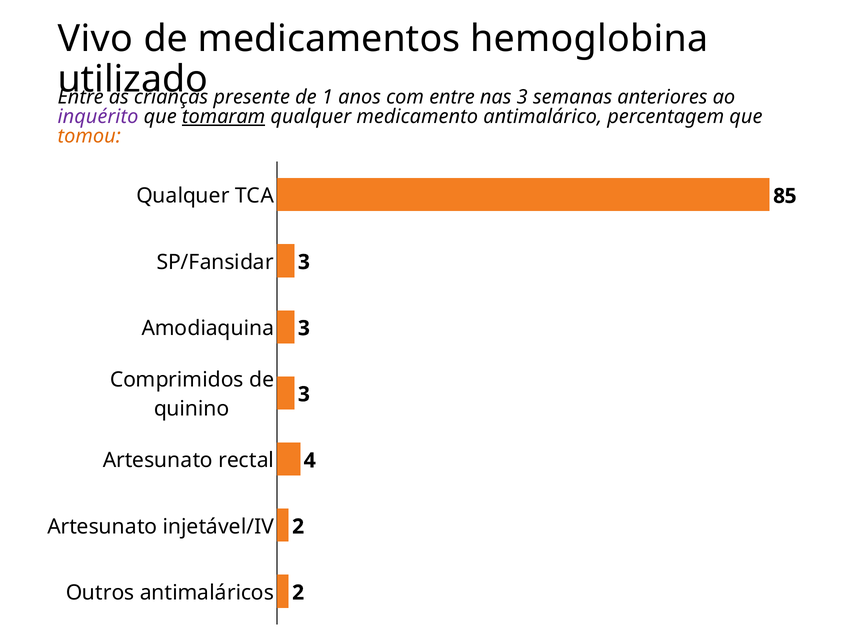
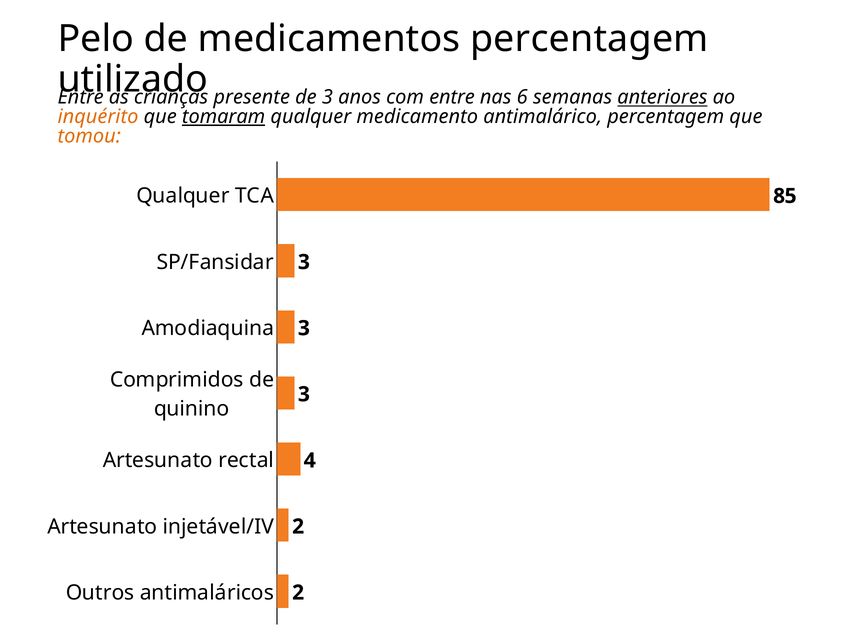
Vivo: Vivo -> Pelo (96, 39)
medicamentos hemoglobina: hemoglobina -> percentagem (589, 39)
de 1: 1 -> 3 (327, 97)
nas 3: 3 -> 6 (522, 97)
anteriores underline: none -> present (662, 97)
inquérito colour: purple -> orange (98, 117)
